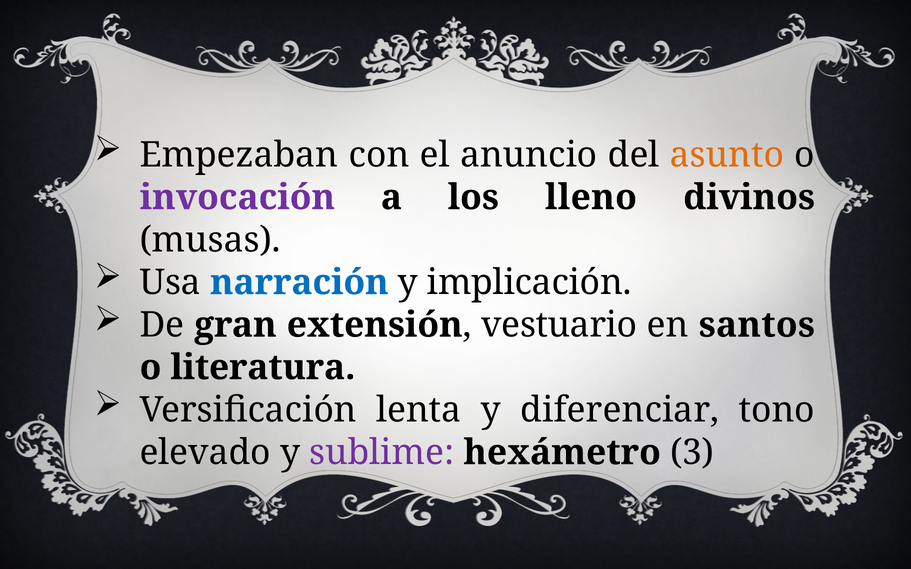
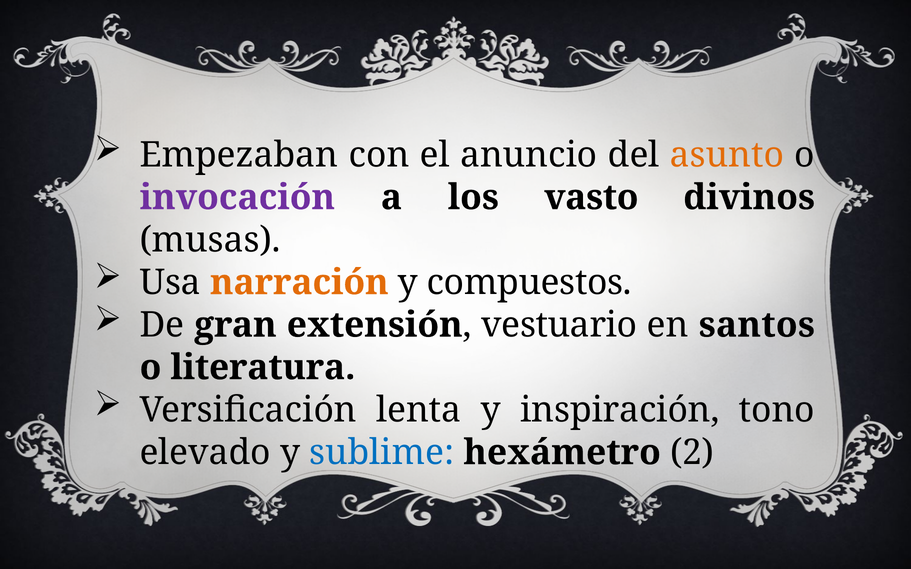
lleno: lleno -> vasto (591, 198)
narración colour: blue -> orange (299, 283)
implicación: implicación -> compuestos (529, 283)
diferenciar: diferenciar -> inspiración (620, 410)
sublime colour: purple -> blue (382, 453)
3: 3 -> 2 (692, 453)
